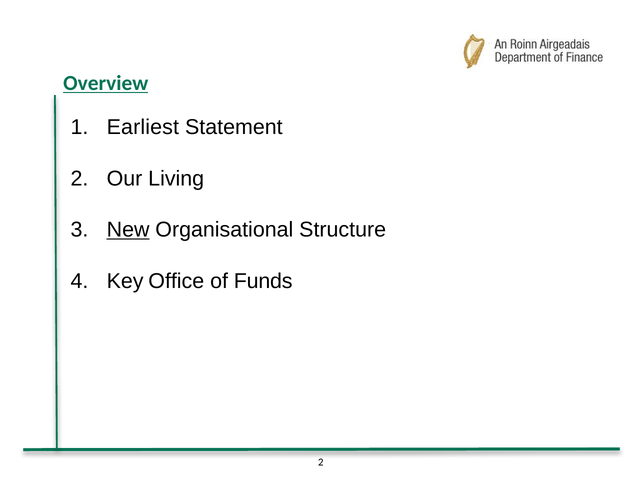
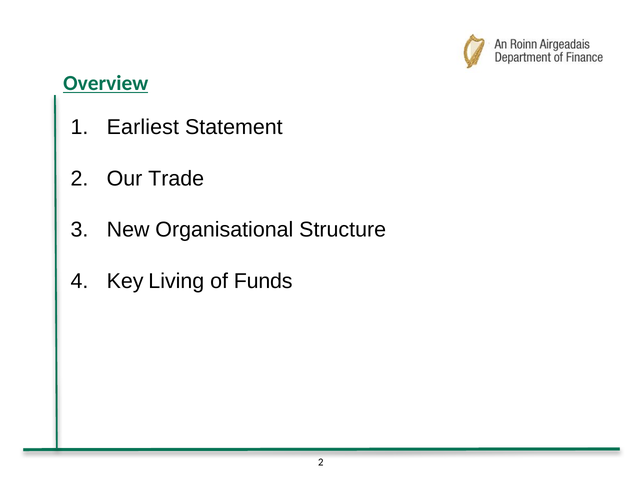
Living: Living -> Trade (176, 178)
New underline: present -> none (128, 230)
Office: Office -> Living (176, 281)
